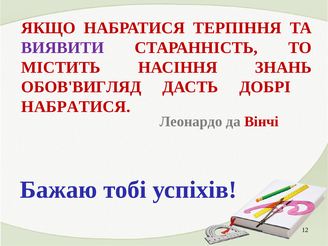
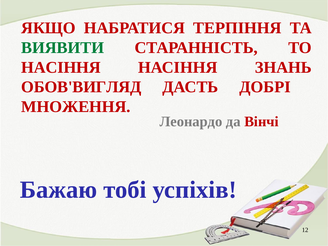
ВИЯВИТИ colour: purple -> green (63, 48)
МІСТИТЬ: МІСТИТЬ -> НАСІННЯ (61, 67)
НАБРАТИСЯ: НАБРАТИСЯ -> МНОЖЕННЯ (76, 107)
